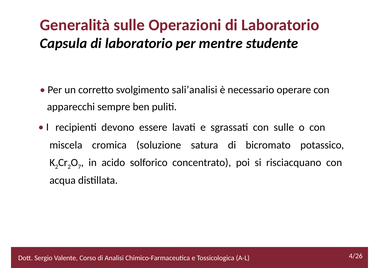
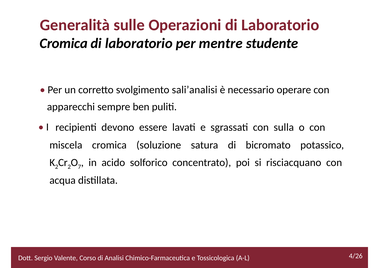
Capsula: Capsula -> Cromica (64, 43)
con sulle: sulle -> sulla (284, 127)
